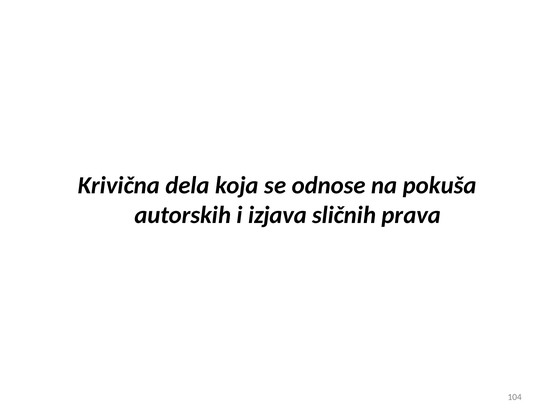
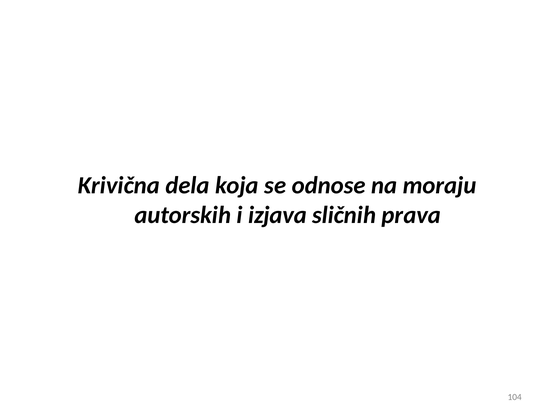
pokuša: pokuša -> moraju (440, 186)
